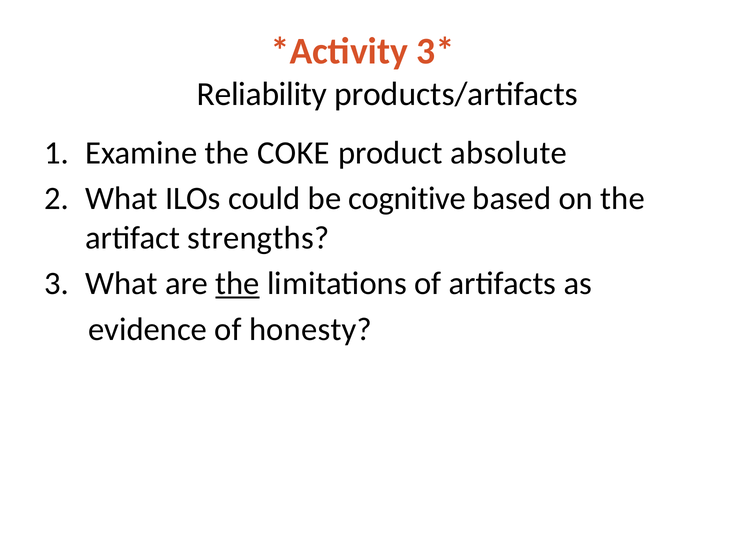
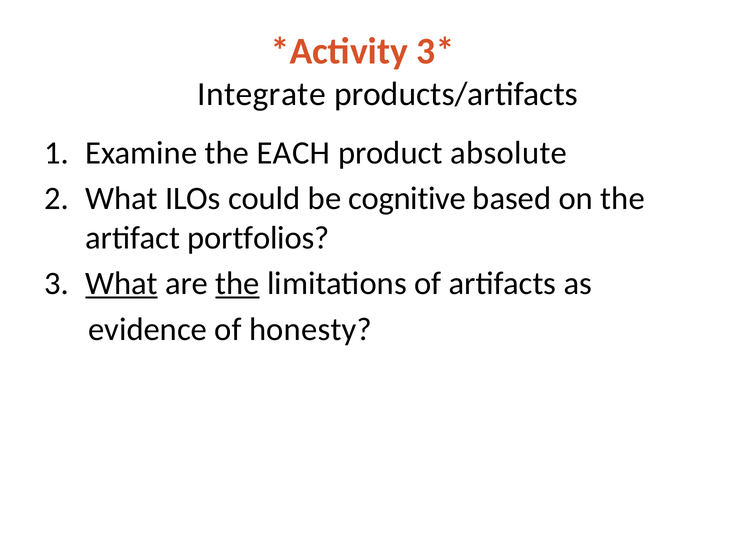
Reliability: Reliability -> Integrate (262, 94)
COKE: COKE -> EACH (293, 153)
strengths: strengths -> portfolios (258, 238)
What underline: none -> present (122, 283)
